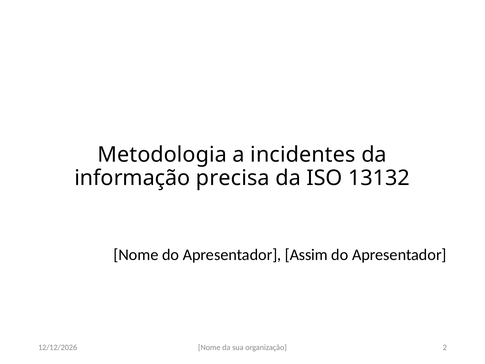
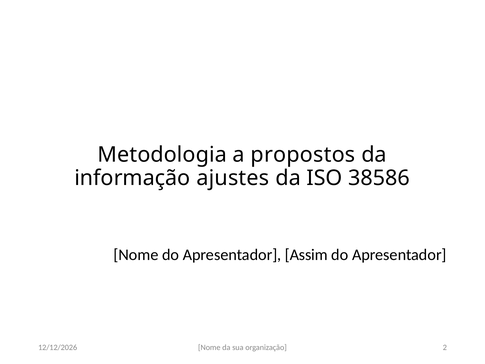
incidentes: incidentes -> propostos (303, 155)
precisa: precisa -> ajustes (233, 178)
13132: 13132 -> 38586 (379, 178)
